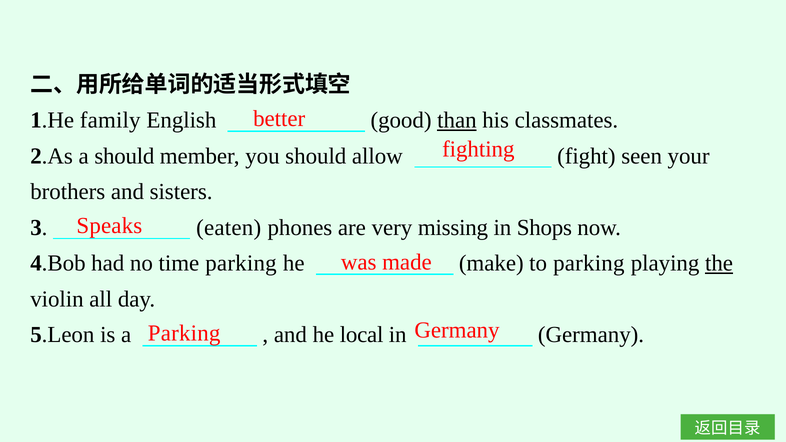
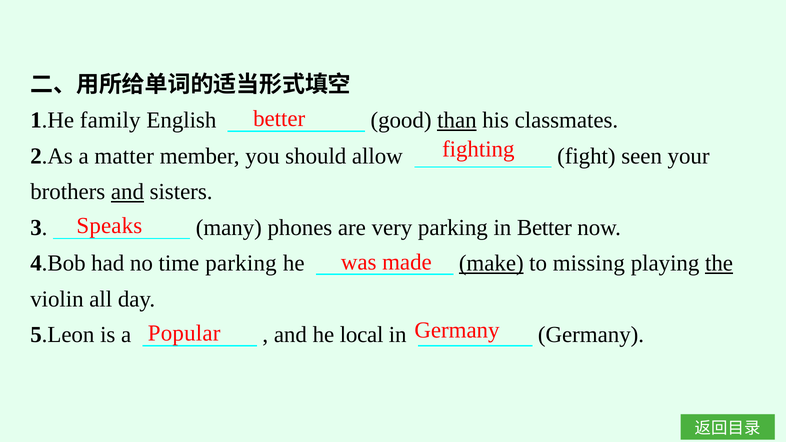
a should: should -> matter (124, 156)
and underline: none -> present (127, 192)
eaten: eaten -> many (229, 228)
very missing: missing -> parking (453, 228)
in Shops: Shops -> Better (544, 228)
make underline: none -> present (491, 263)
to parking: parking -> missing (589, 263)
Parking: Parking -> Popular (184, 333)
